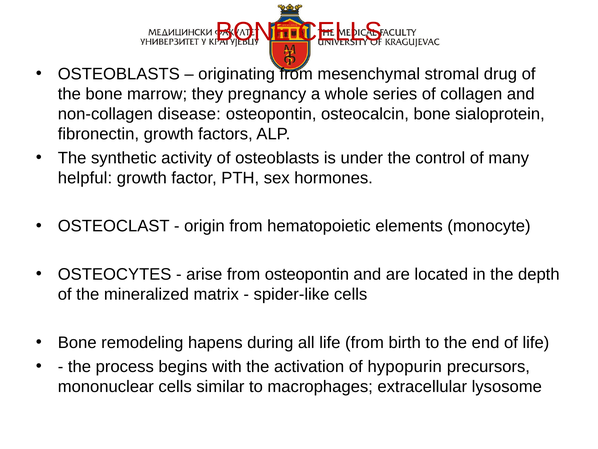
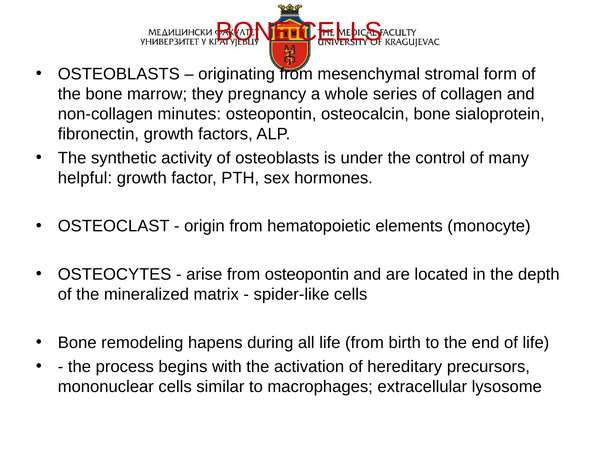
drug: drug -> form (500, 74)
disease: disease -> minutes (189, 114)
hypopurin: hypopurin -> hereditary (405, 366)
